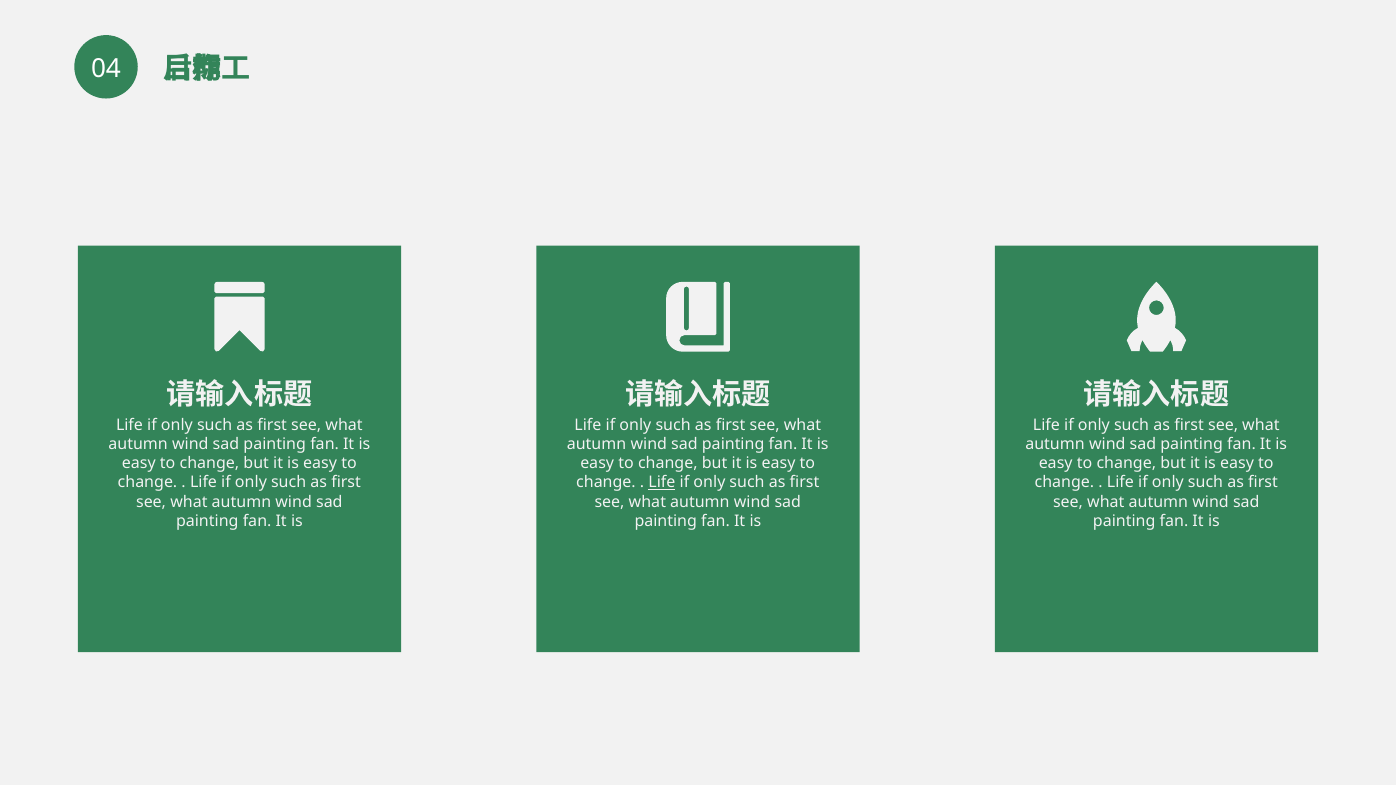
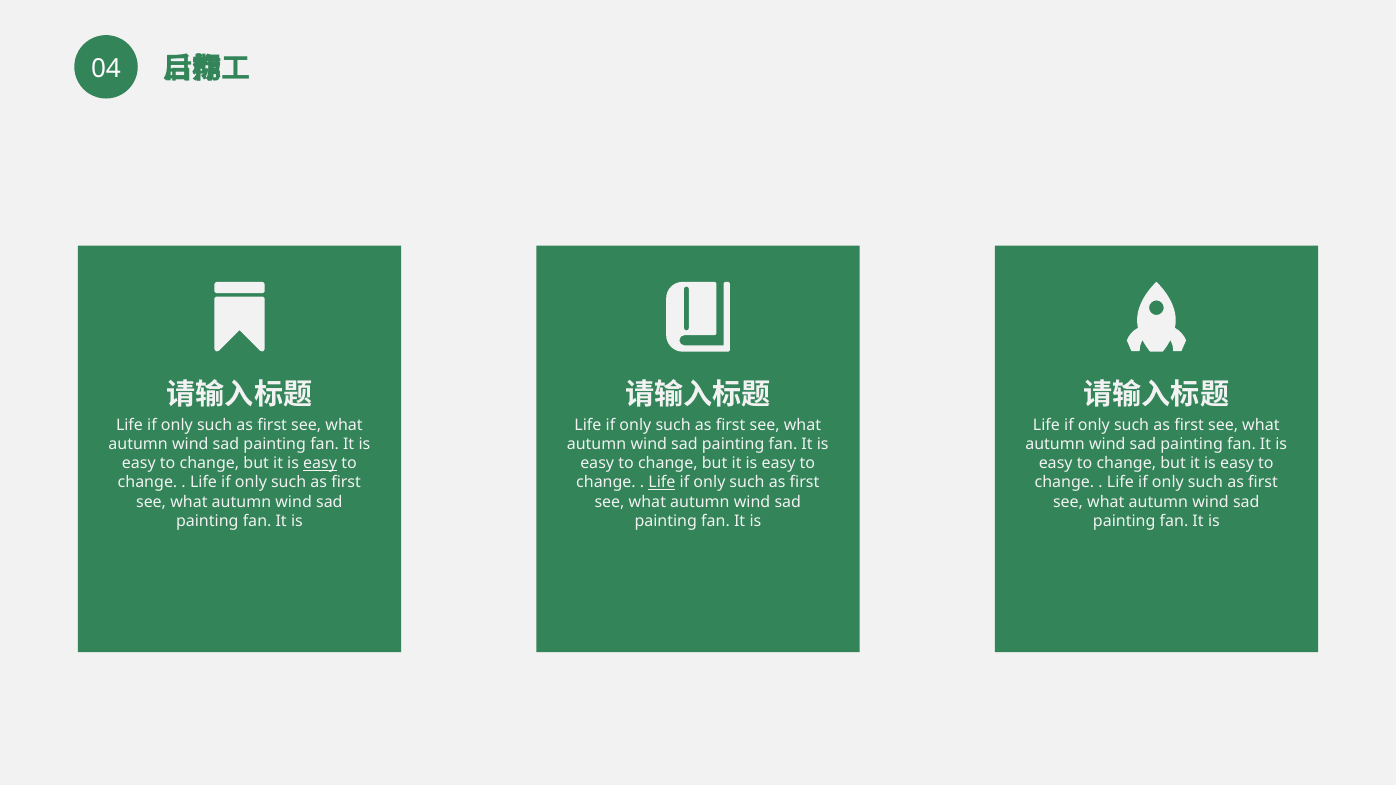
easy underline: none -> present (320, 464)
